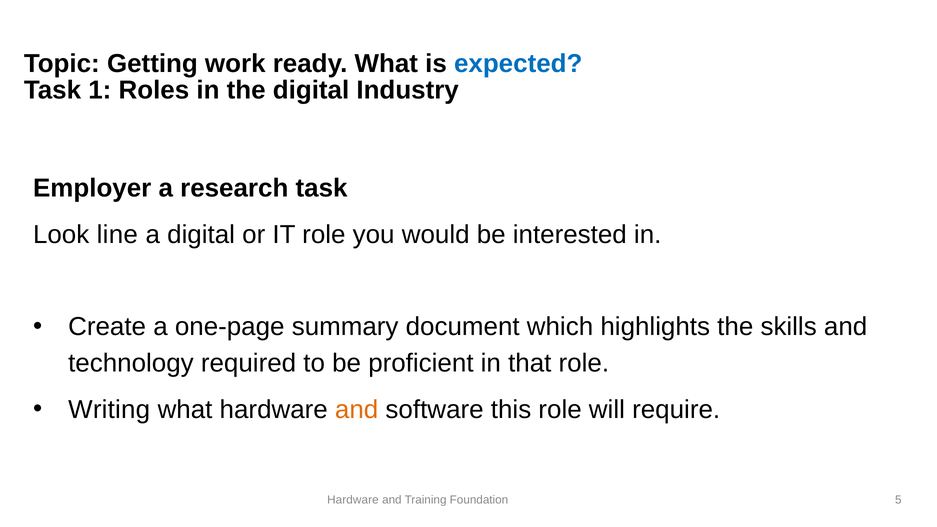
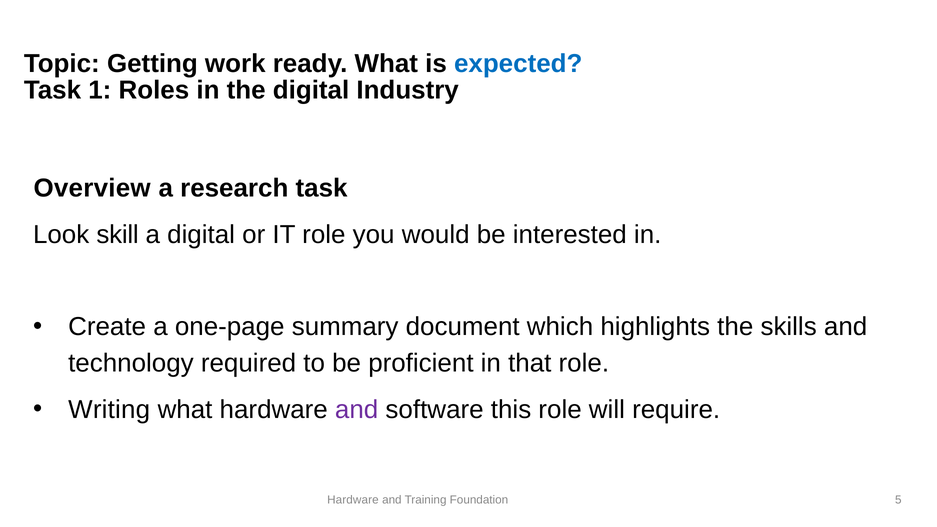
Employer: Employer -> Overview (92, 188)
line: line -> skill (118, 235)
and colour: orange -> purple (357, 410)
